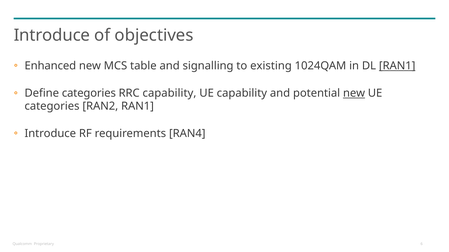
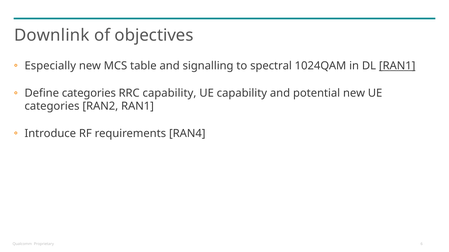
Introduce: Introduce -> Downlink (52, 35)
Enhanced: Enhanced -> Especially (50, 66)
existing: existing -> spectral (271, 66)
new underline: present -> none (354, 93)
